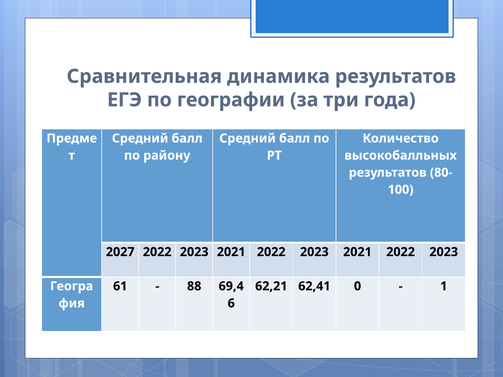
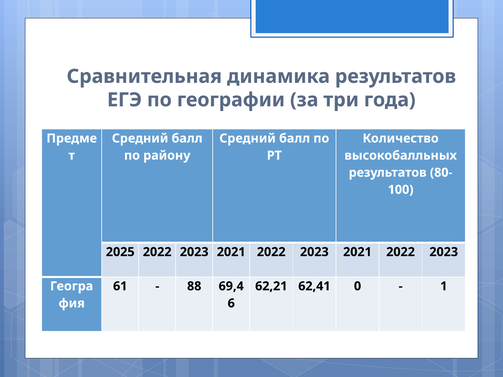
2027: 2027 -> 2025 (120, 252)
